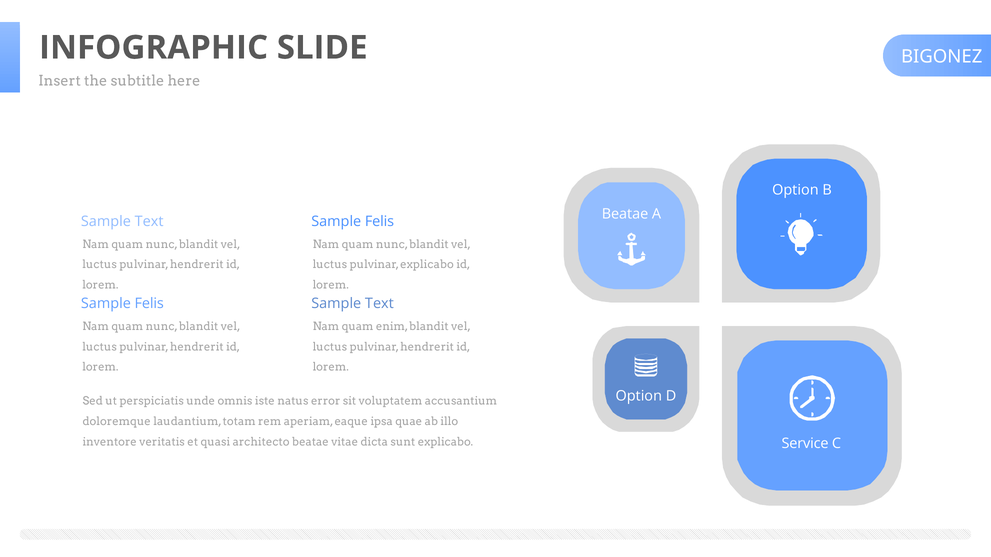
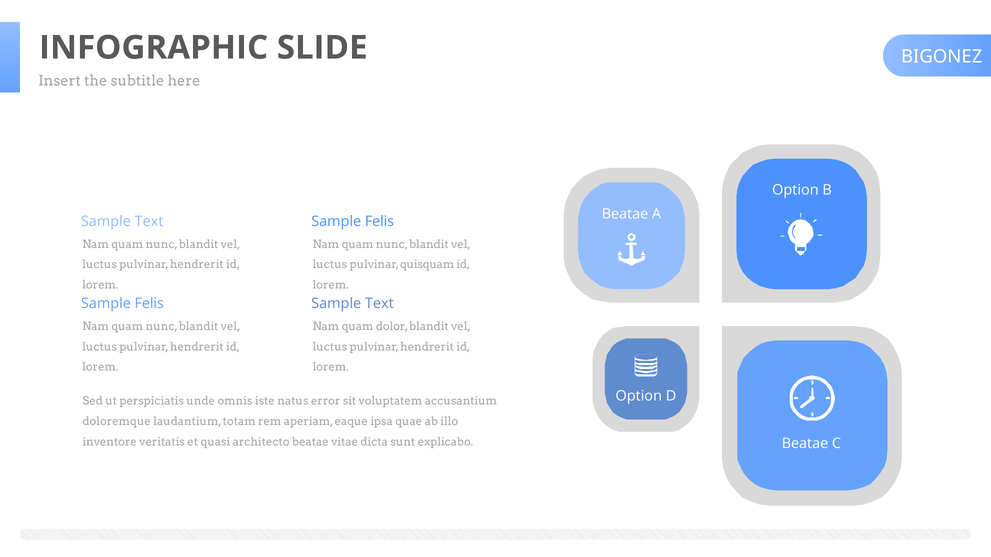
pulvinar explicabo: explicabo -> quisquam (427, 265)
enim: enim -> dolor (392, 327)
Service: Service -> Beatae (805, 444)
